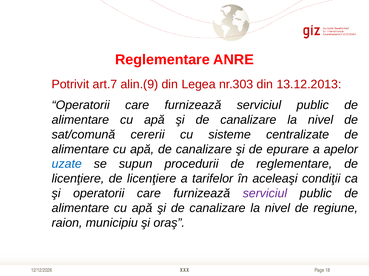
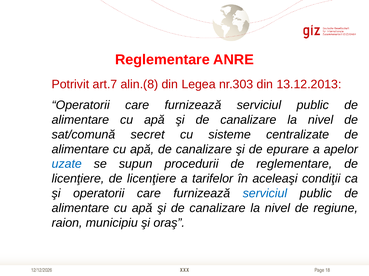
alin.(9: alin.(9 -> alin.(8 (139, 84)
cererii: cererii -> secret (148, 135)
serviciul colour: purple -> blue (265, 194)
